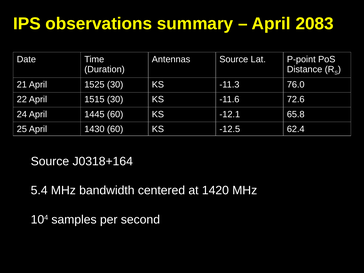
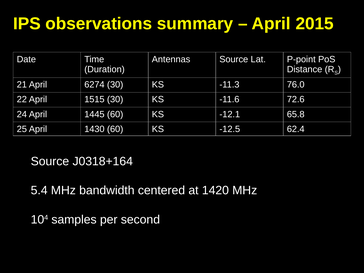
2083: 2083 -> 2015 (315, 24)
1525: 1525 -> 6274 (94, 85)
